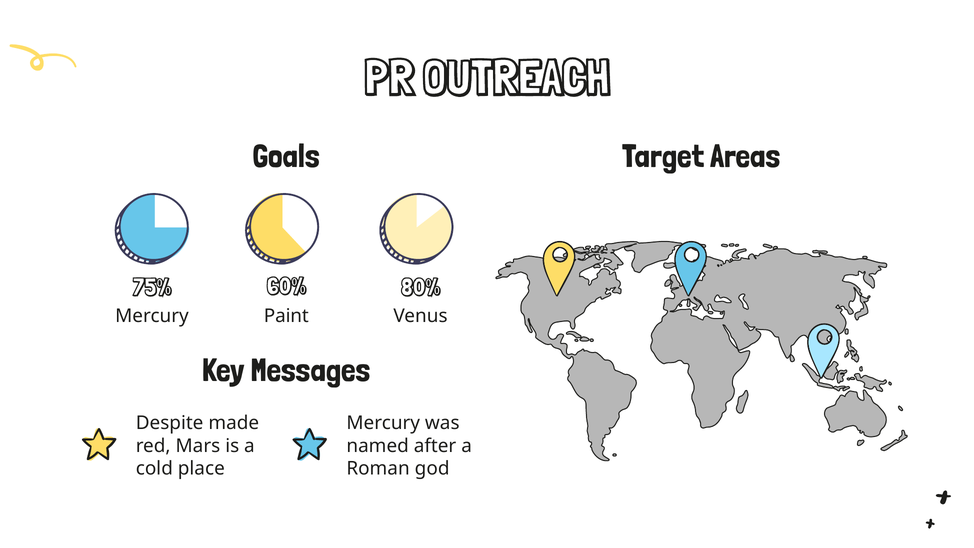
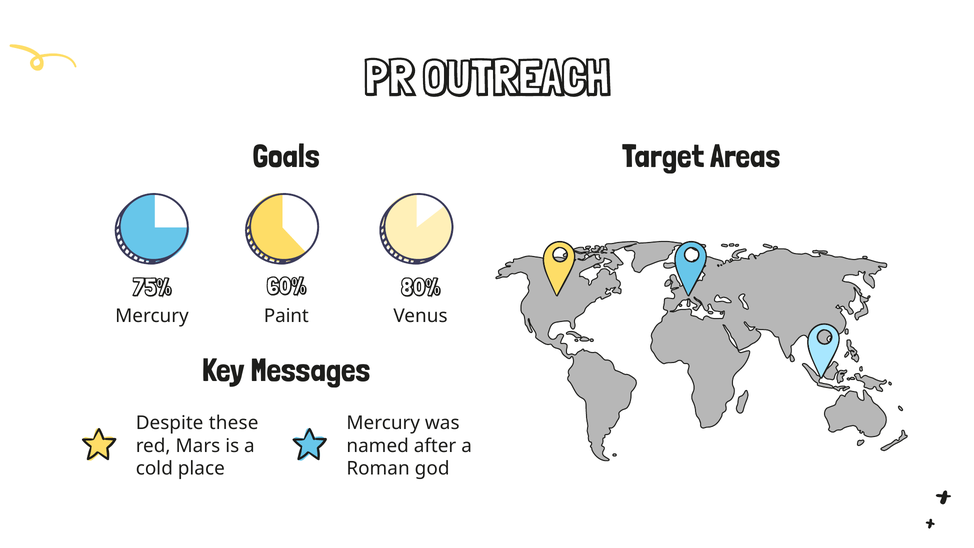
made: made -> these (234, 423)
